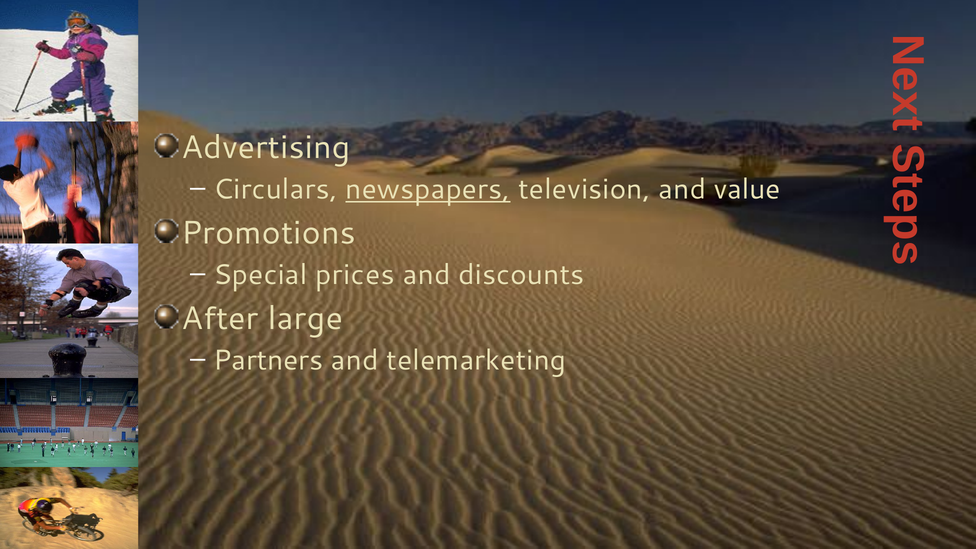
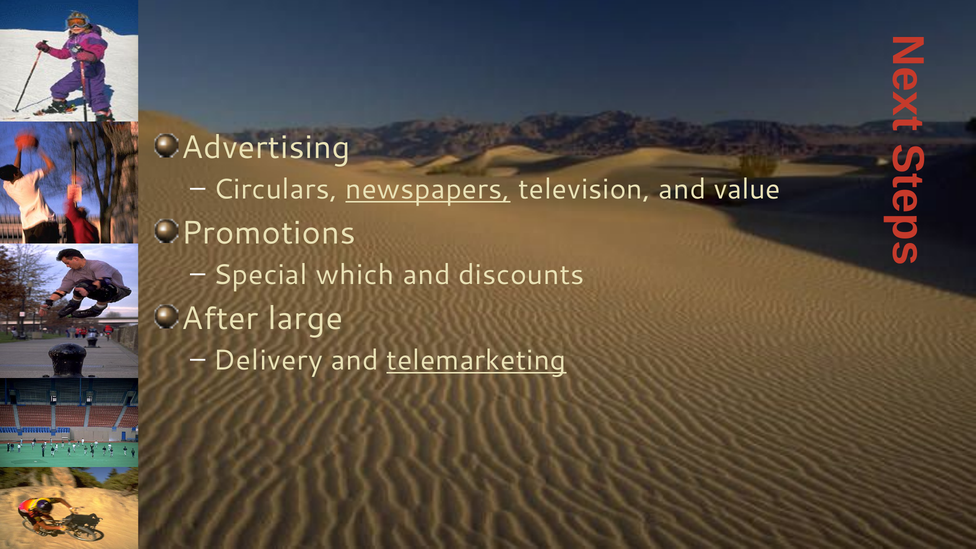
prices: prices -> which (355, 275)
Partners: Partners -> Delivery (268, 360)
telemarketing underline: none -> present (476, 360)
